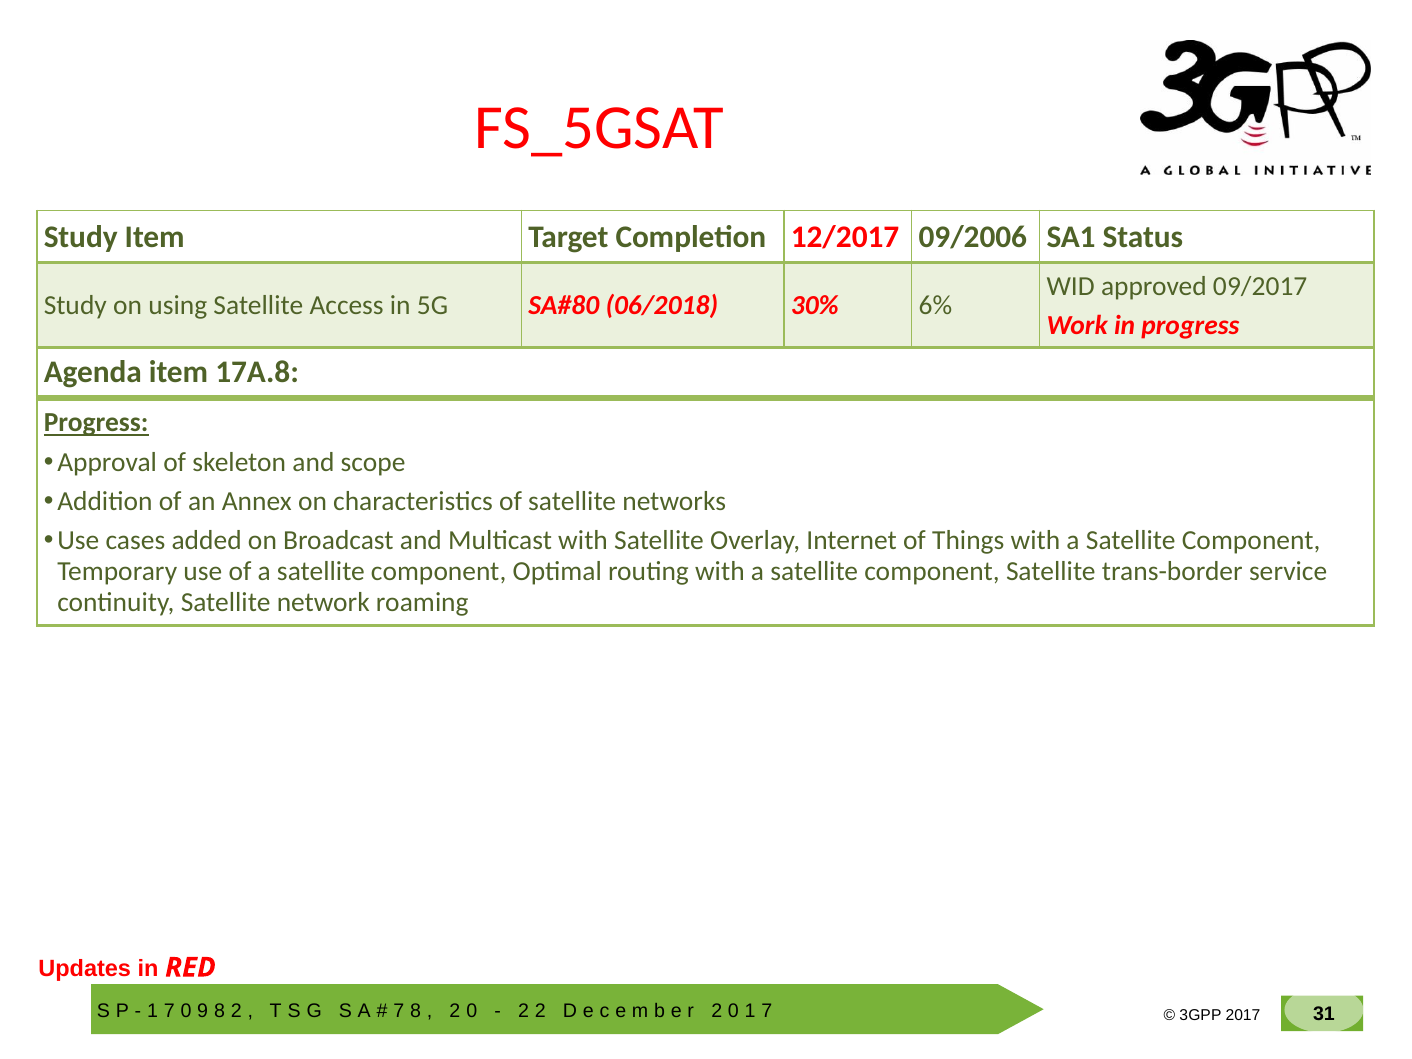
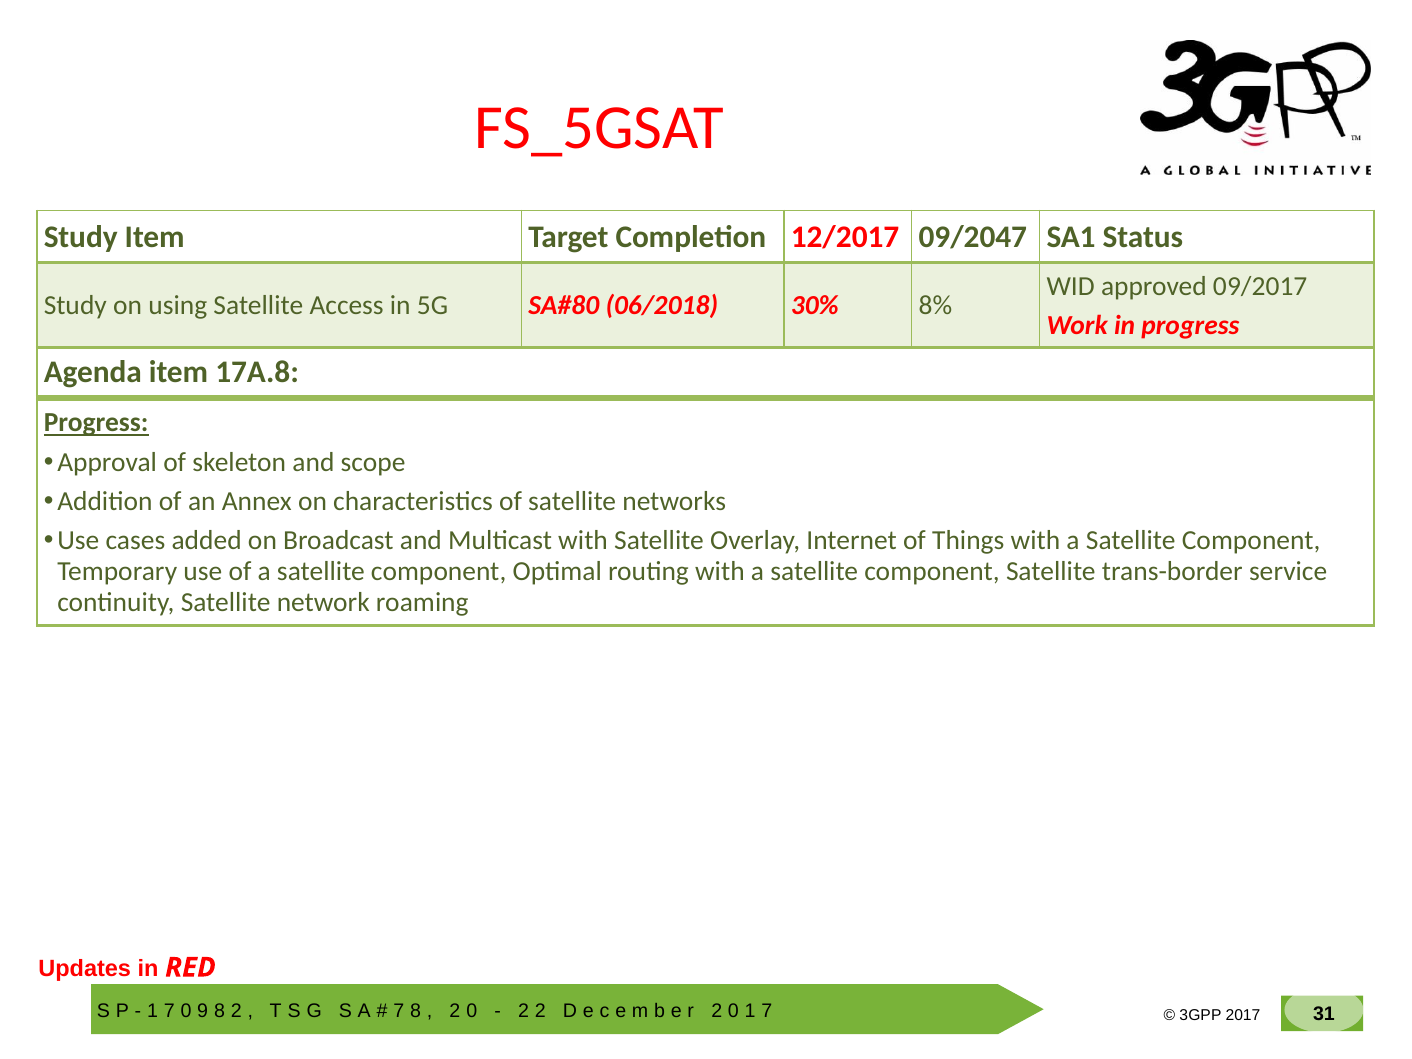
09/2006: 09/2006 -> 09/2047 (973, 237)
6%: 6% -> 8% (935, 306)
